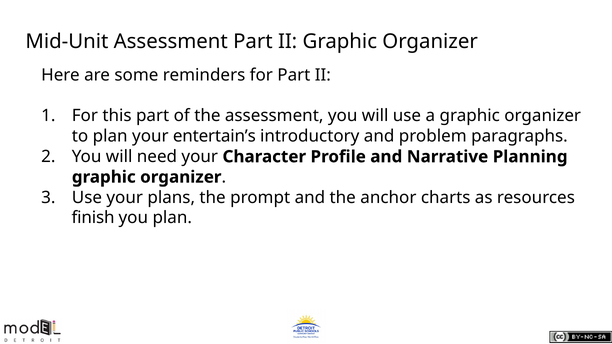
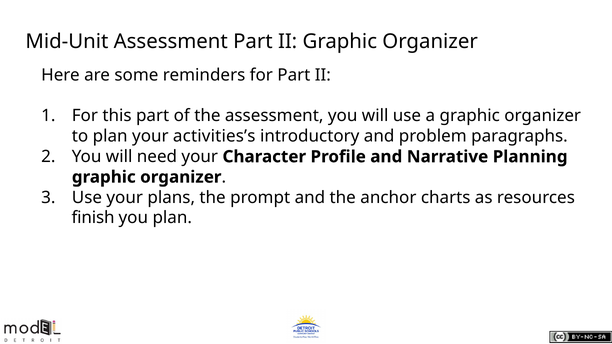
entertain’s: entertain’s -> activities’s (214, 136)
